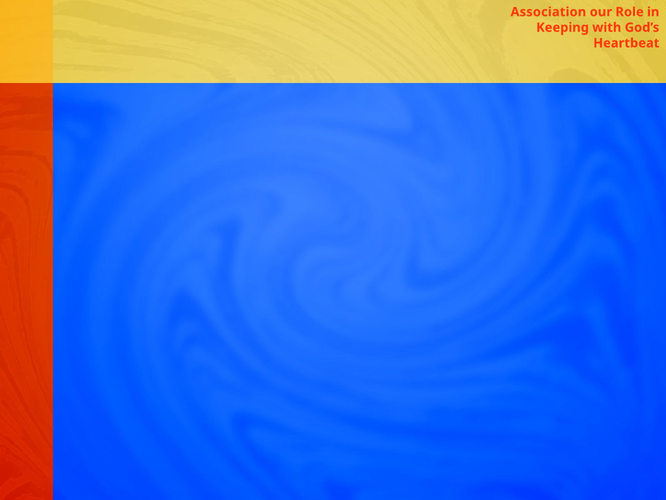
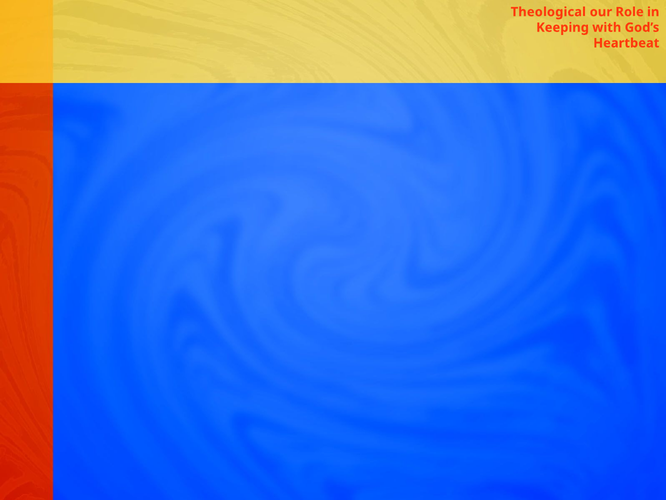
Association: Association -> Theological (548, 12)
